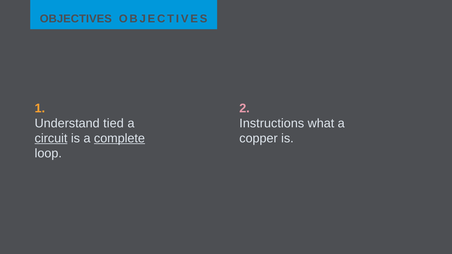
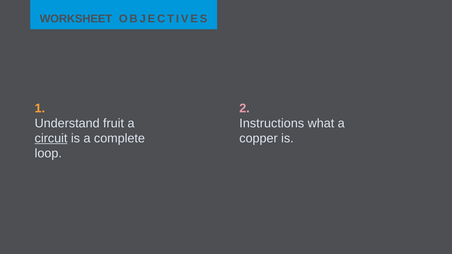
OBJECTIVES: OBJECTIVES -> WORKSHEET (76, 19)
tied: tied -> fruit (114, 123)
complete underline: present -> none (119, 139)
